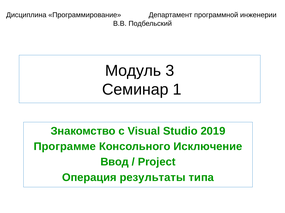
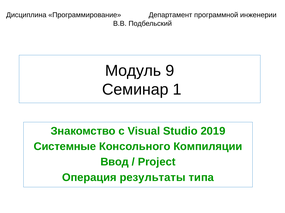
3: 3 -> 9 (170, 71)
Программе: Программе -> Системные (65, 147)
Исключение: Исключение -> Компиляции (208, 147)
